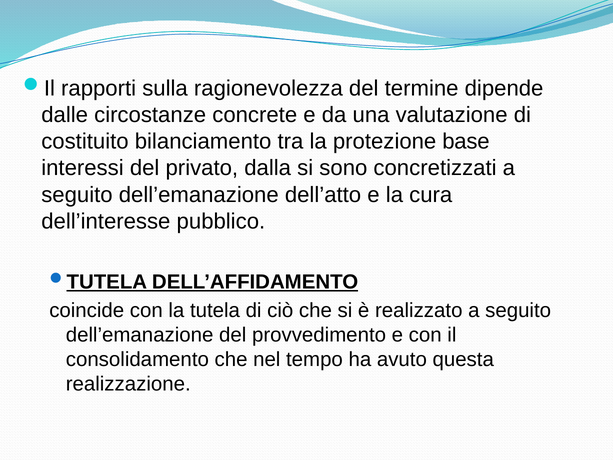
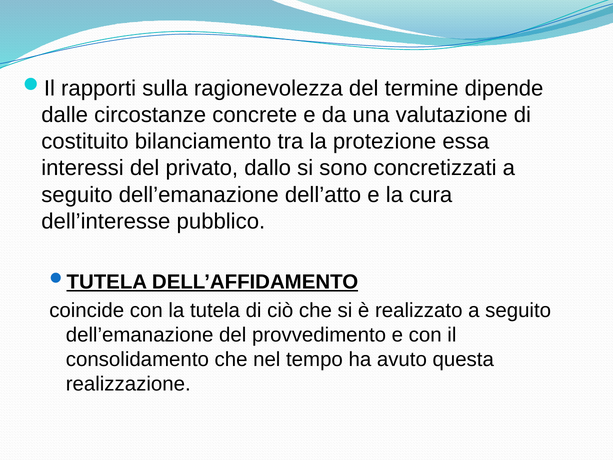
base: base -> essa (466, 142)
dalla: dalla -> dallo (268, 168)
